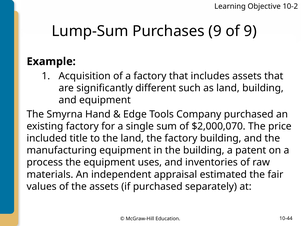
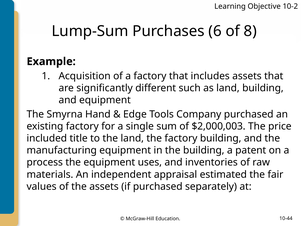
Purchases 9: 9 -> 6 (215, 31)
of 9: 9 -> 8 (250, 31)
$2,000,070: $2,000,070 -> $2,000,003 (219, 126)
